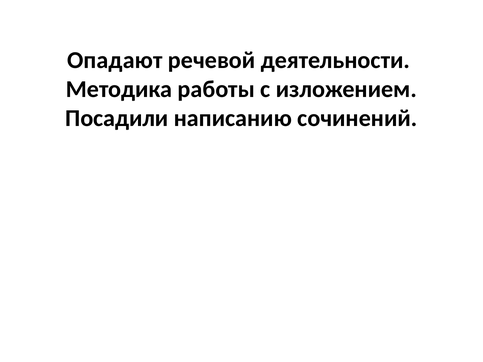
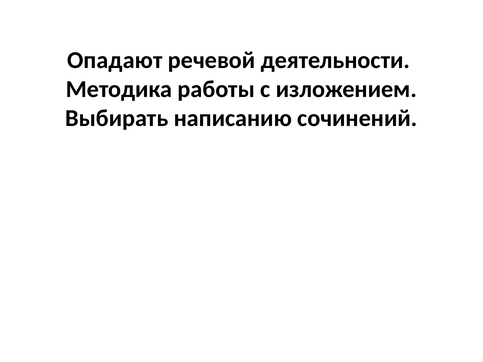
Посадили: Посадили -> Выбирать (117, 118)
